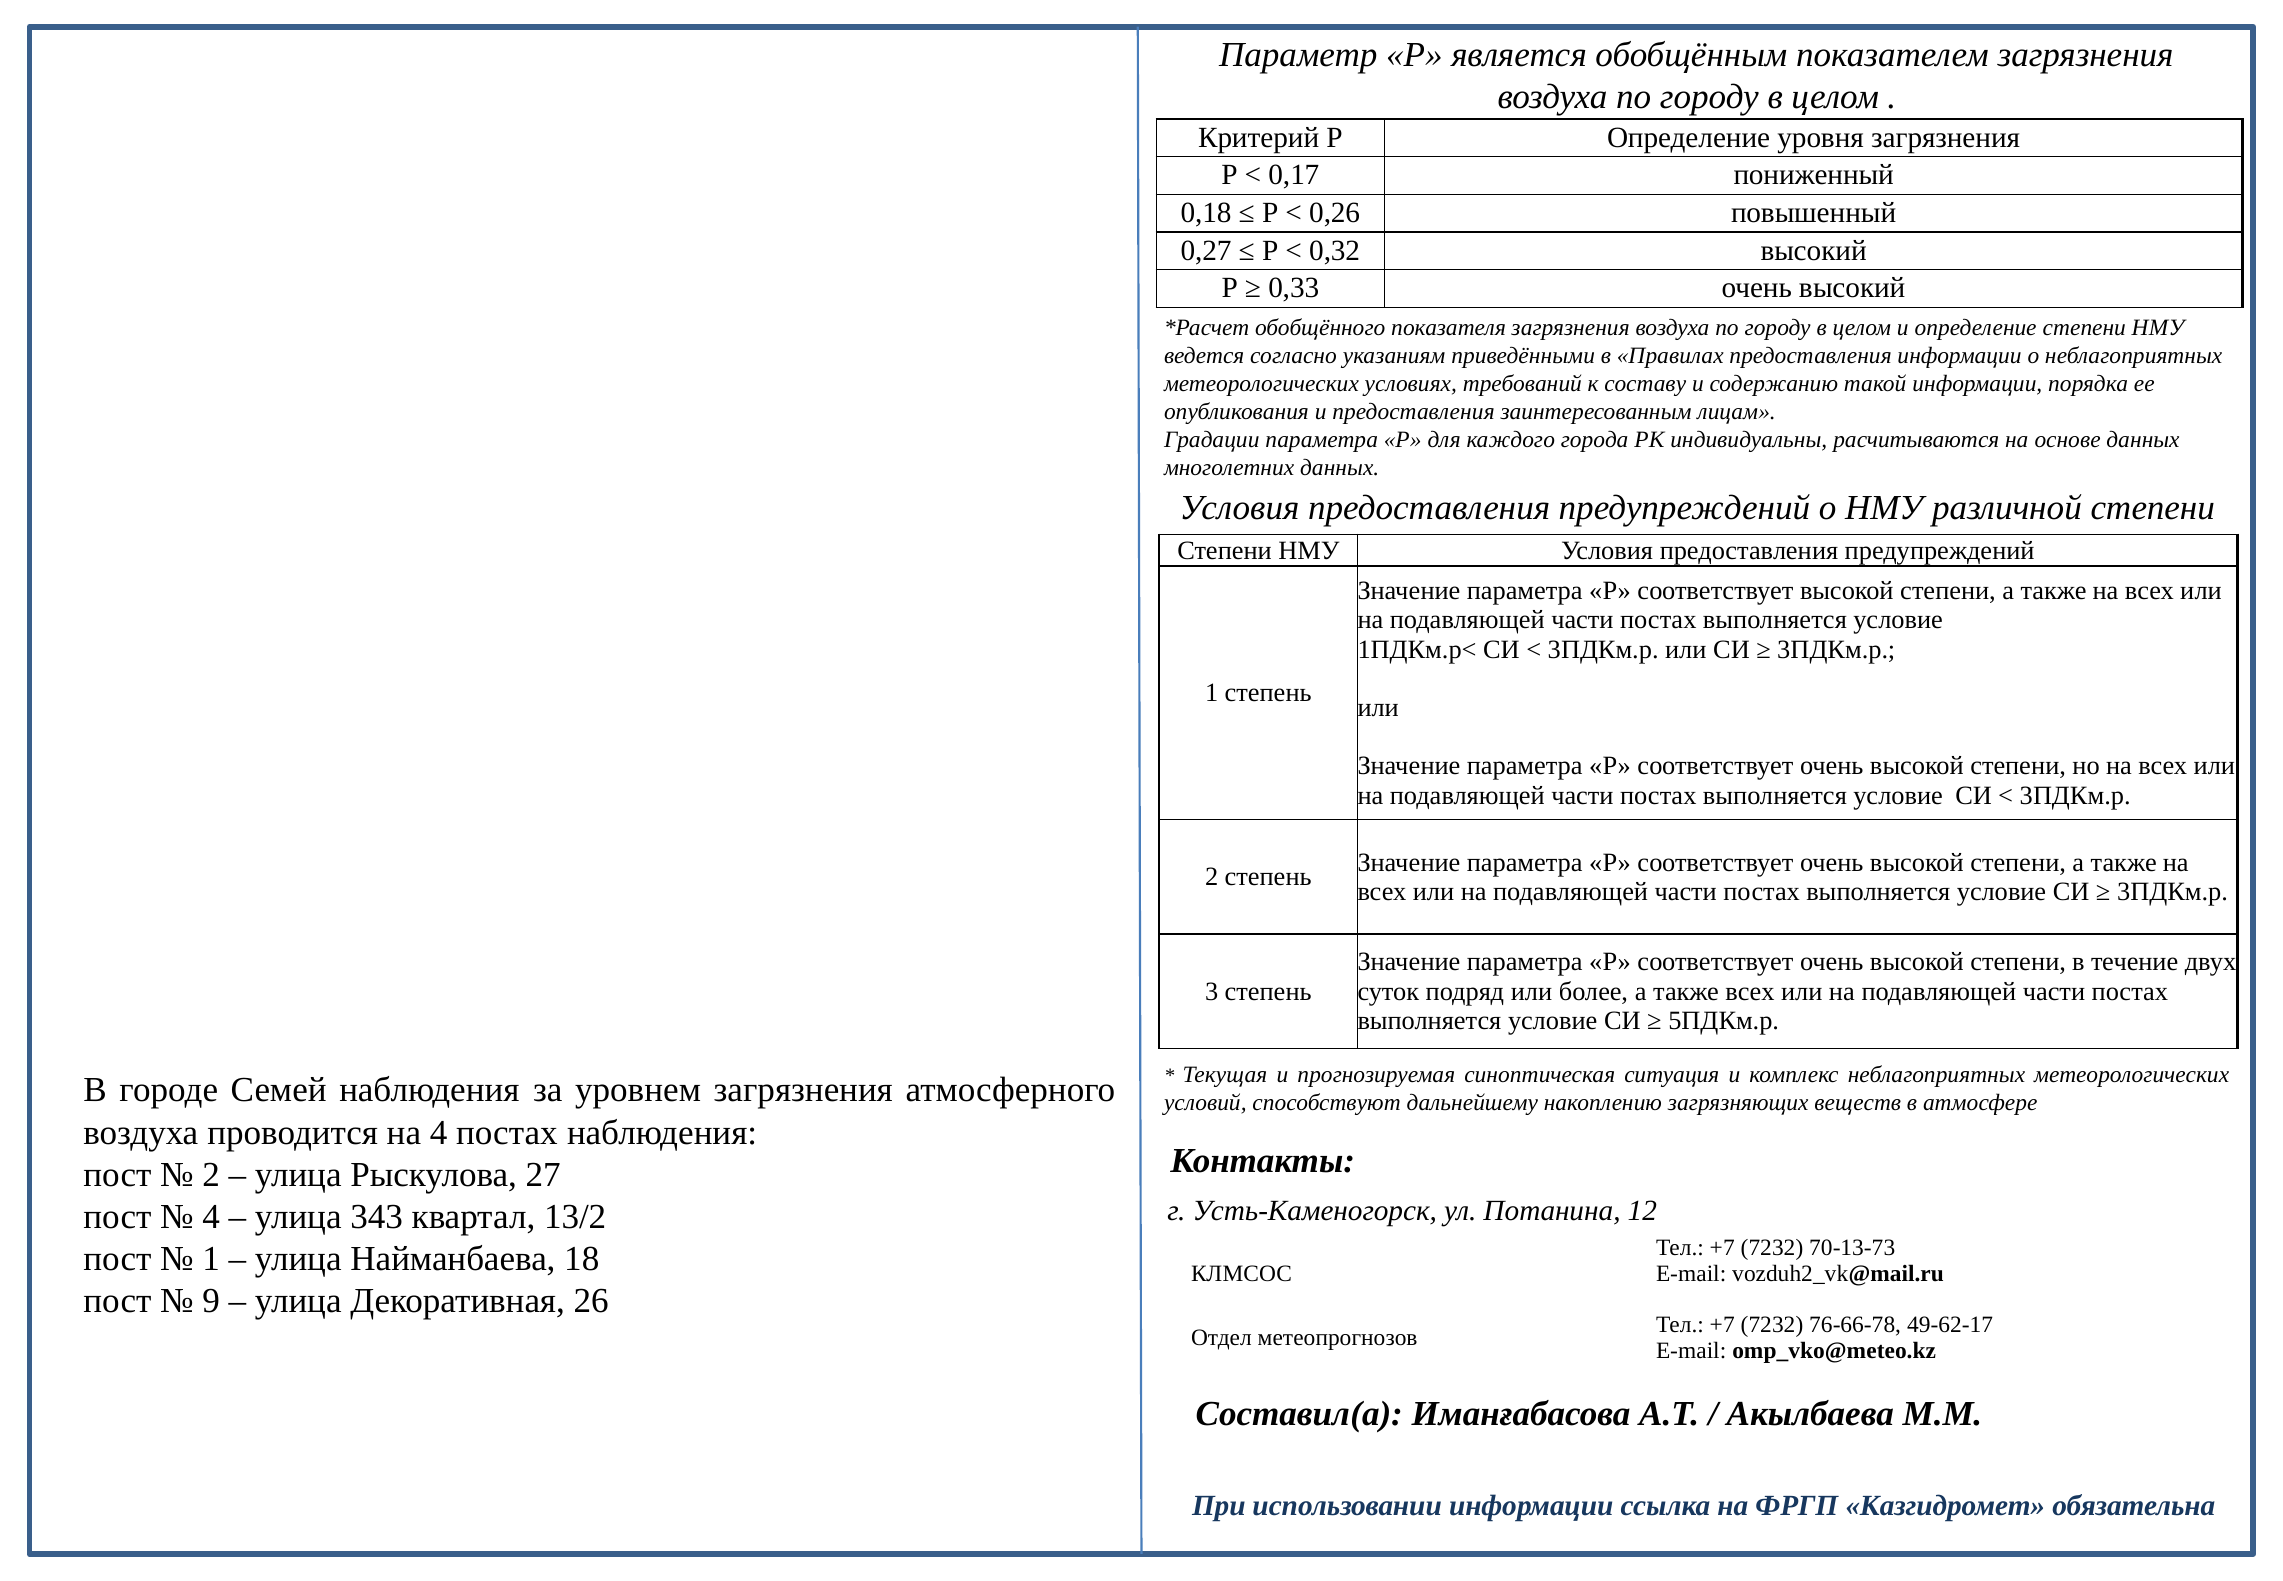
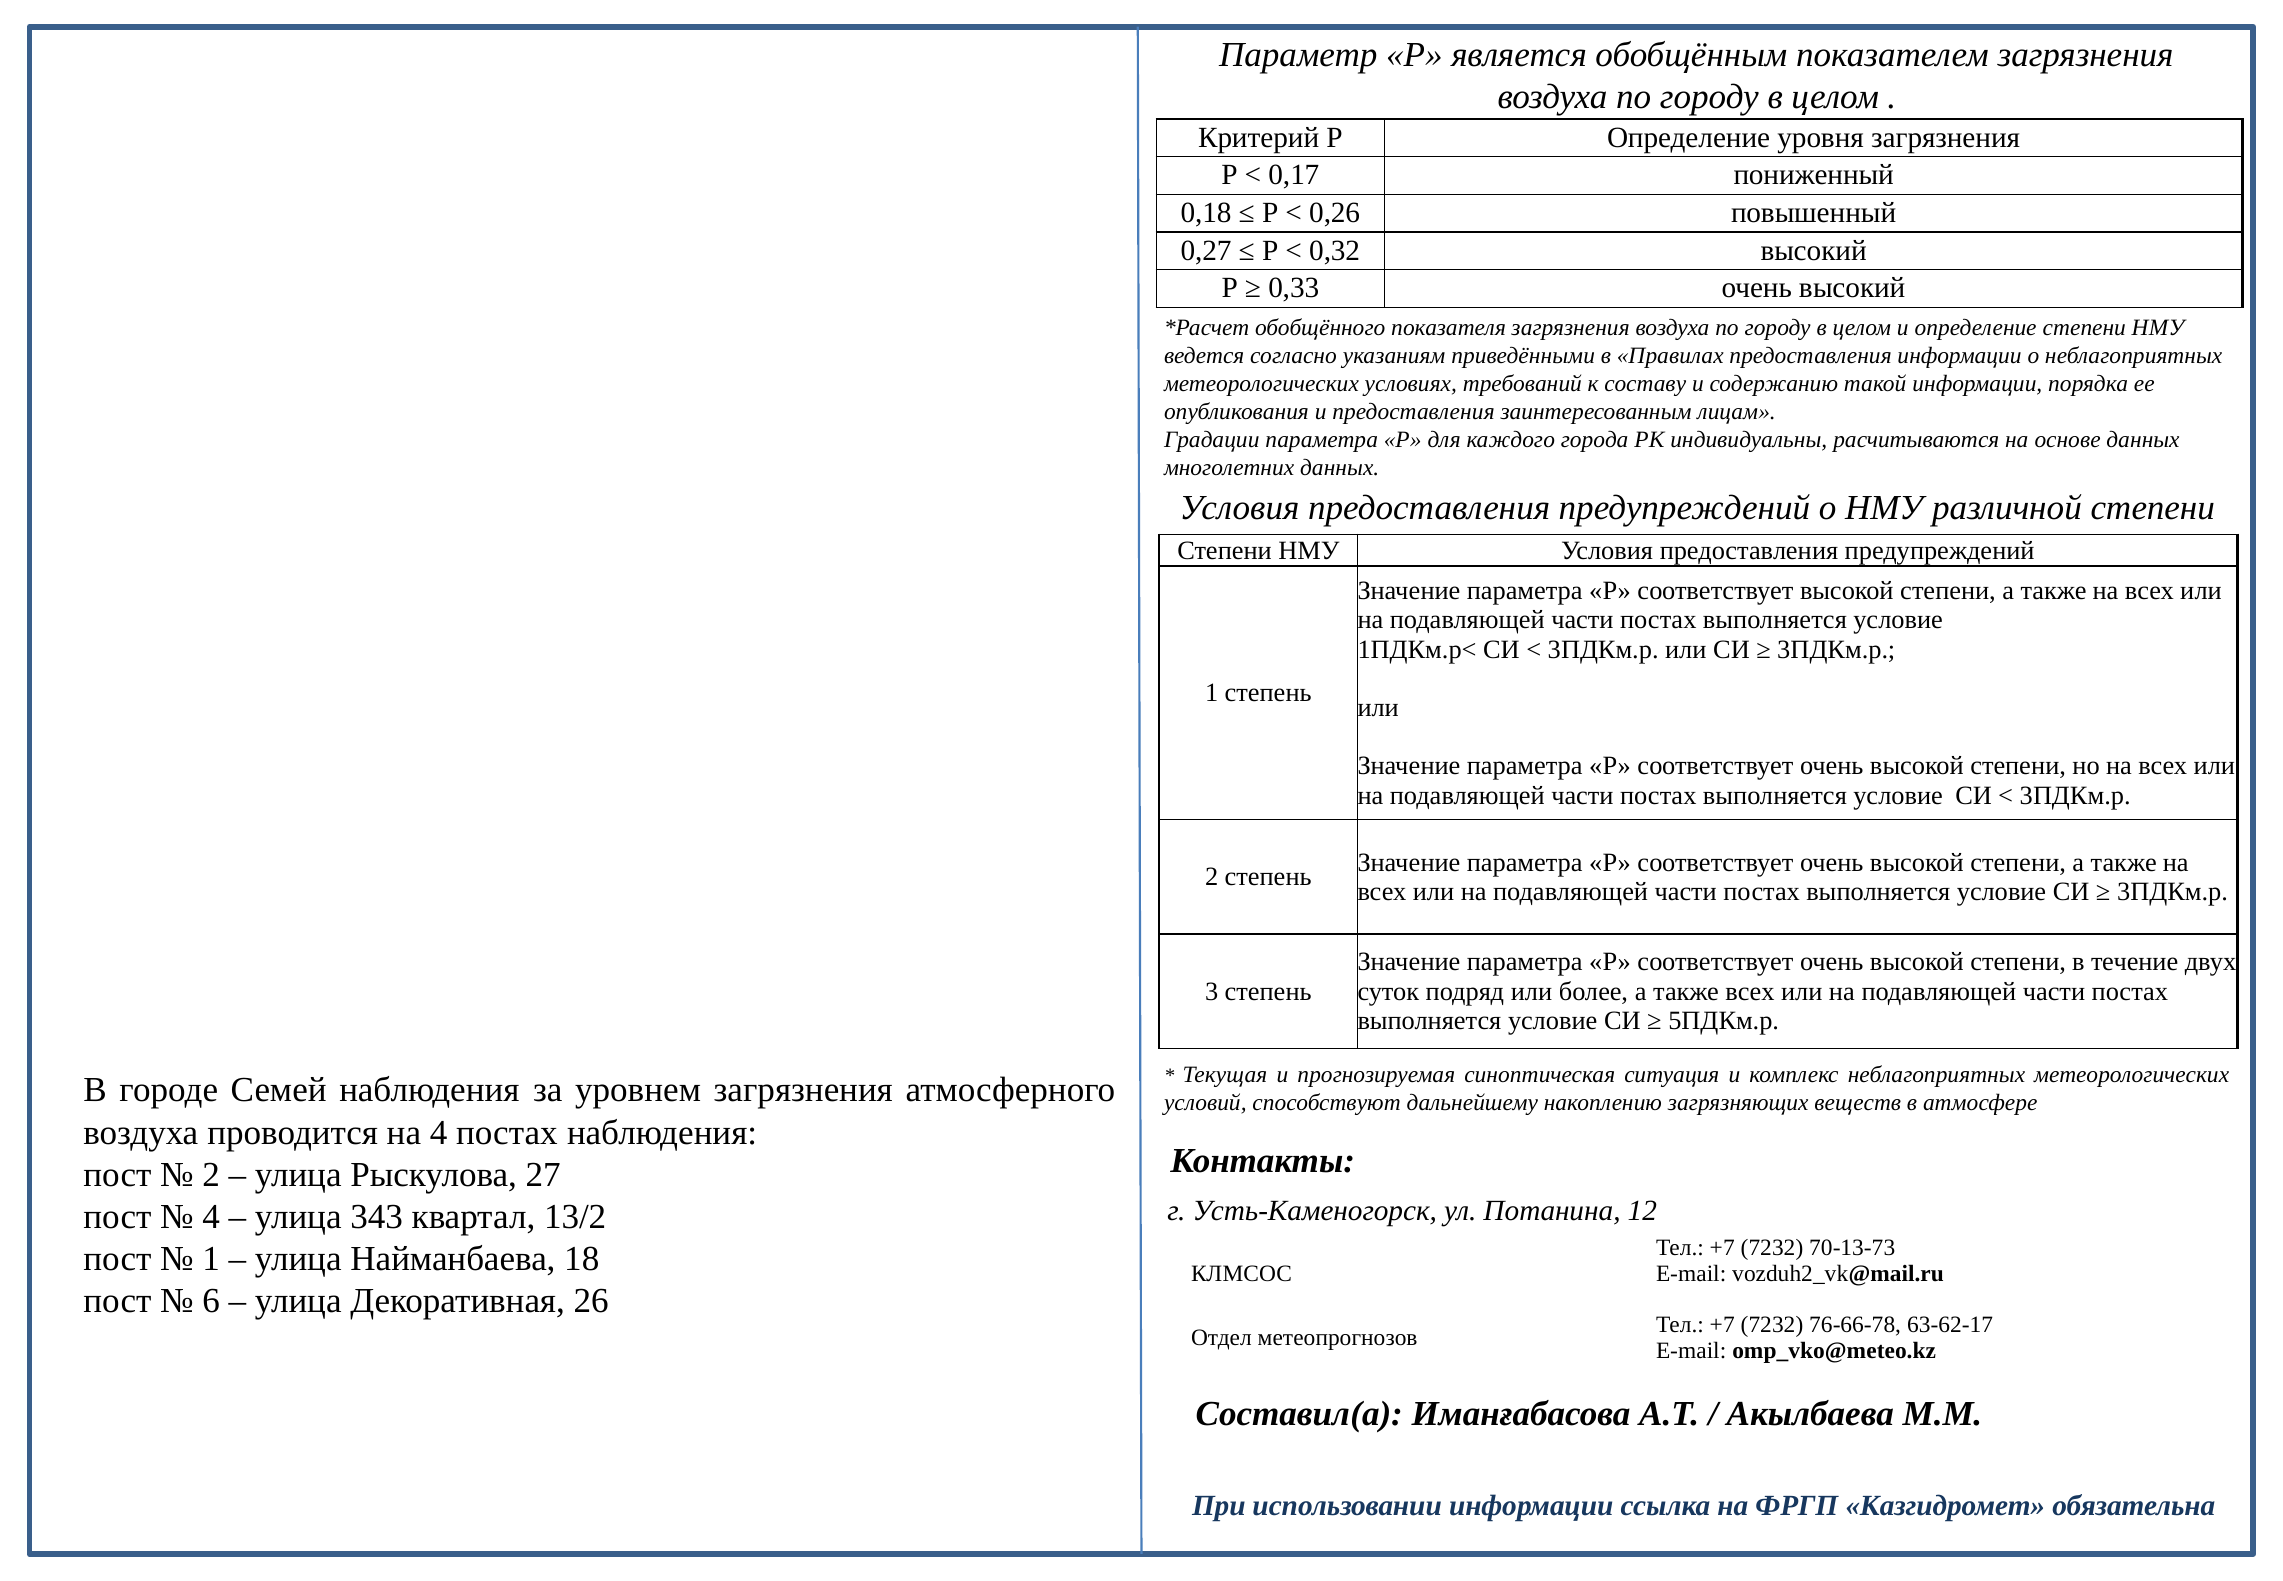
9: 9 -> 6 (211, 1301)
49-62-17: 49-62-17 -> 63-62-17 (1950, 1324)
